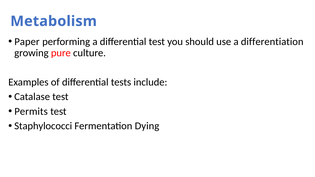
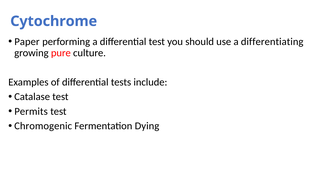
Metabolism: Metabolism -> Cytochrome (54, 21)
differentiation: differentiation -> differentiating (272, 42)
Staphylococci: Staphylococci -> Chromogenic (43, 126)
